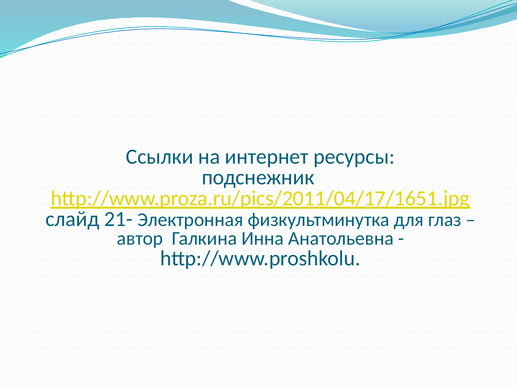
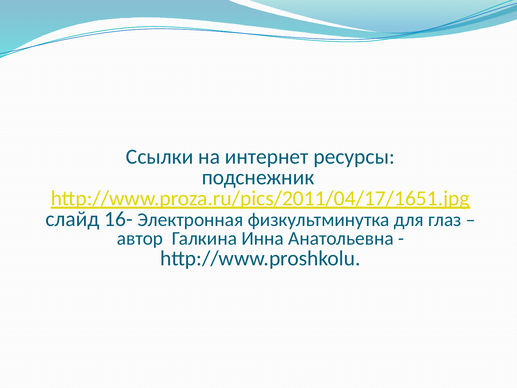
21-: 21- -> 16- (118, 219)
